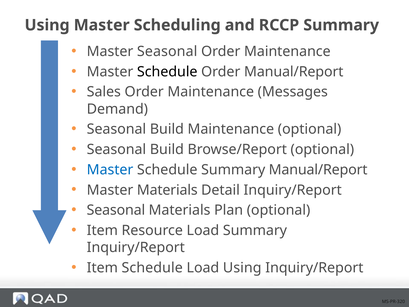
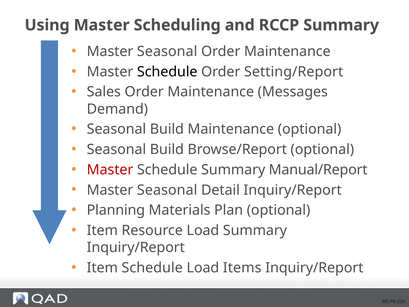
Order Manual/Report: Manual/Report -> Setting/Report (294, 72)
Master colour: blue -> red (110, 170)
Materials: Materials -> Seasonal (167, 190)
Seasonal: Seasonal -> Planning (116, 210)
Load Using: Using -> Items (242, 268)
